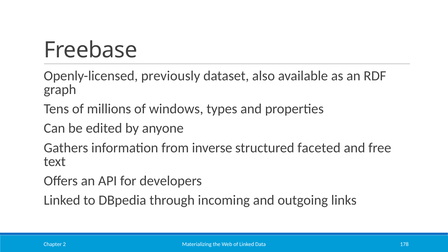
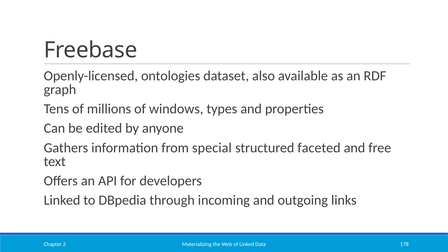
previously: previously -> ontologies (171, 76)
inverse: inverse -> special (212, 148)
